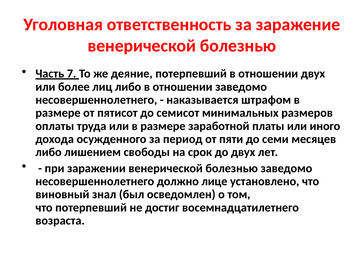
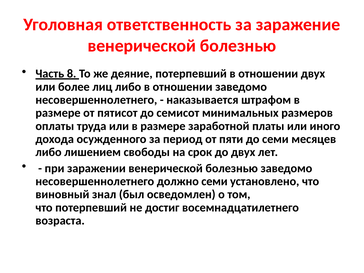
7: 7 -> 8 (72, 74)
должно лице: лице -> семи (214, 181)
